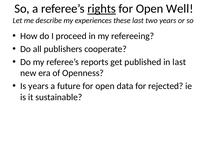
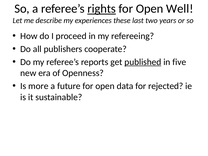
published underline: none -> present (143, 62)
in last: last -> five (179, 62)
Is years: years -> more (38, 86)
